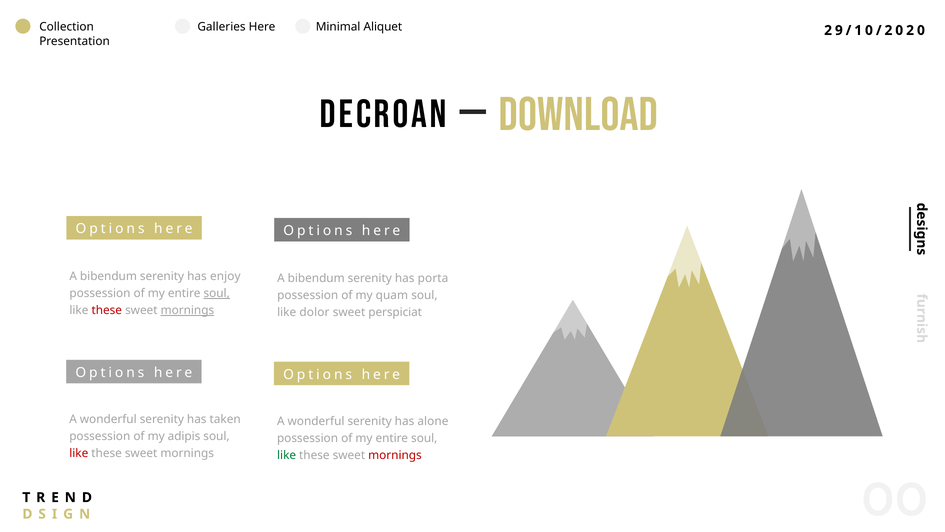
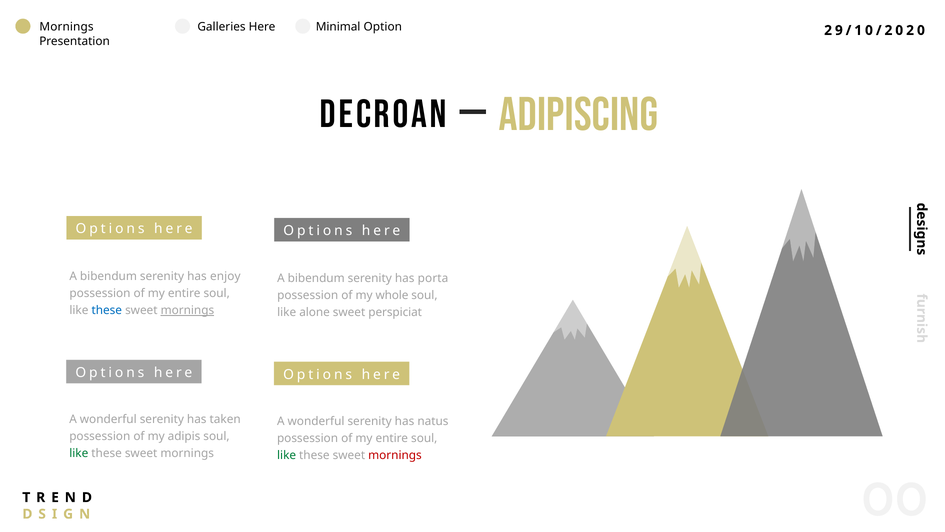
Collection: Collection -> Mornings (66, 27)
Aliquet: Aliquet -> Option (383, 27)
DOWNLOAD: DOWNLOAD -> ADIPISCING (578, 114)
soul underline: present -> none (217, 293)
quam: quam -> whole (392, 295)
these colour: red -> blue (107, 310)
dolor: dolor -> alone (315, 312)
alone: alone -> natus (433, 421)
like colour: red -> green (79, 453)
